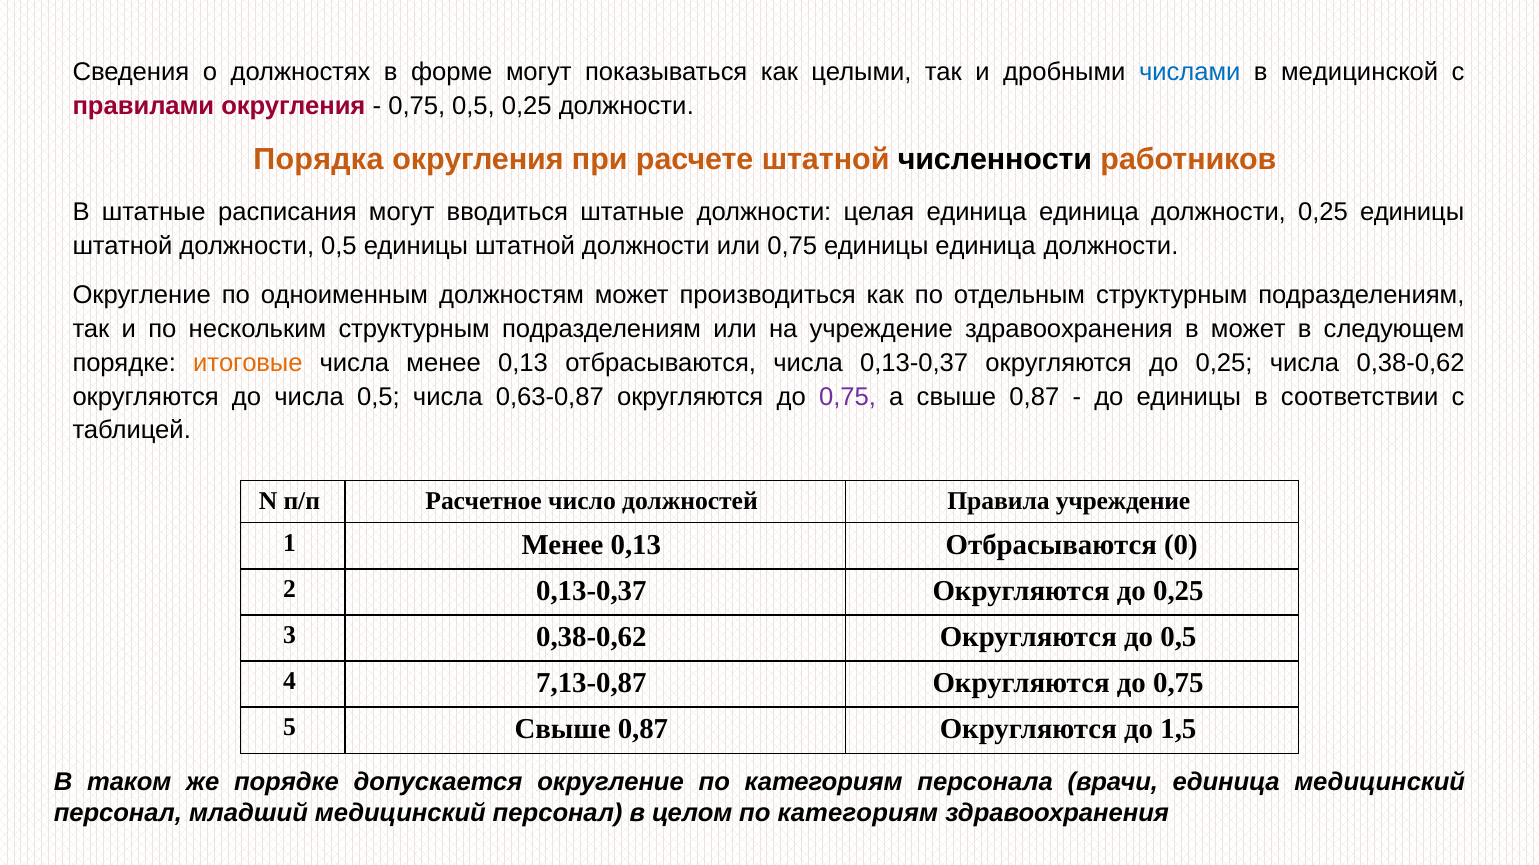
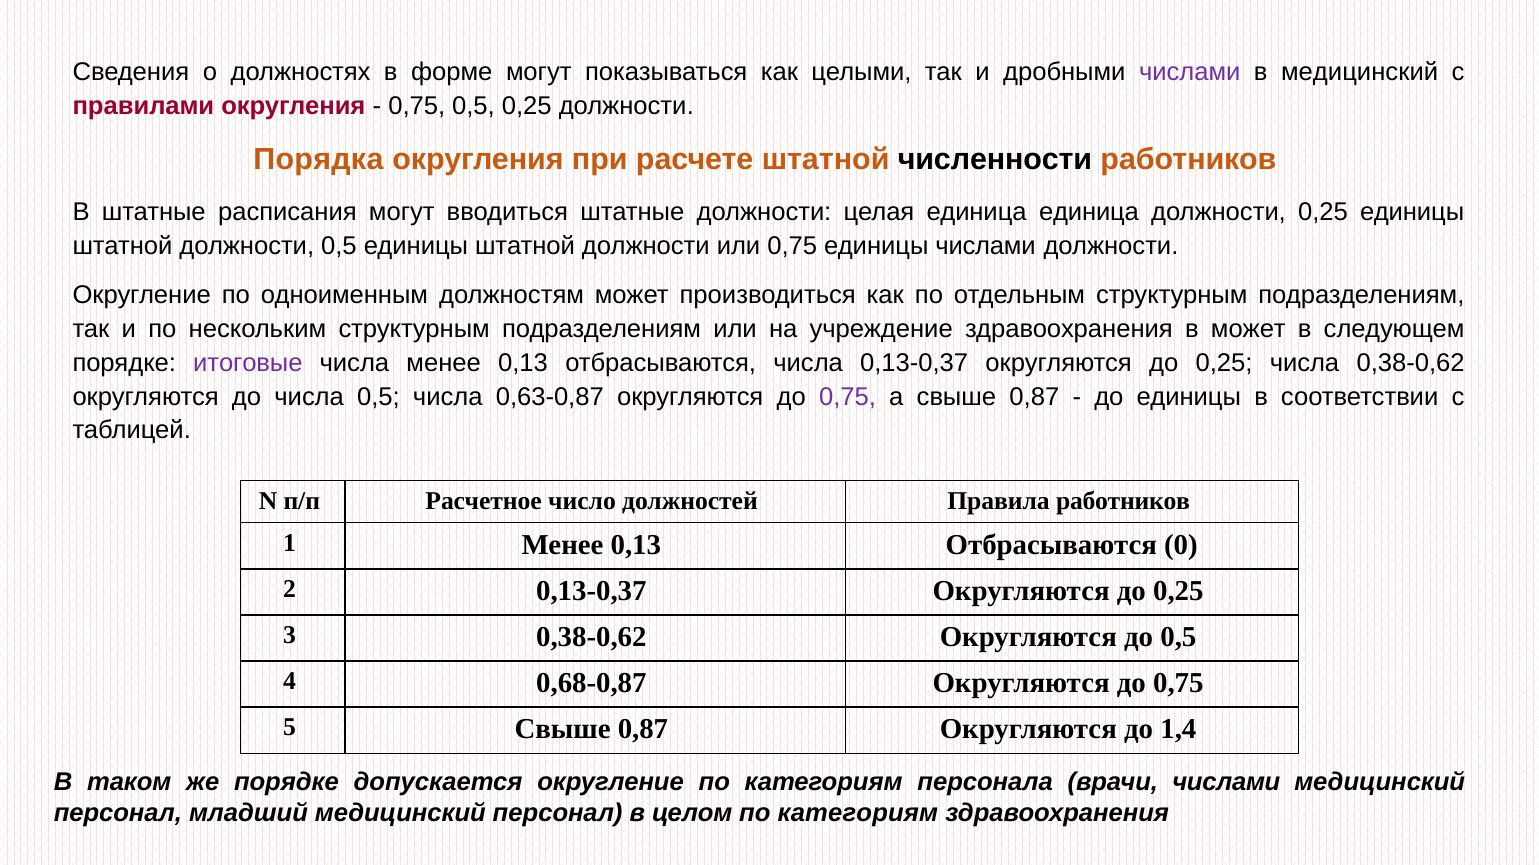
числами colour: blue -> purple (1190, 72)
в медицинской: медицинской -> медицинский (1360, 72)
единицы единица: единица -> числами (986, 246)
итоговые colour: orange -> purple (248, 363)
Правила учреждение: учреждение -> работников (1123, 501)
7,13-0,87: 7,13-0,87 -> 0,68-0,87 (591, 684)
1,5: 1,5 -> 1,4 (1178, 730)
врачи единица: единица -> числами (1226, 783)
